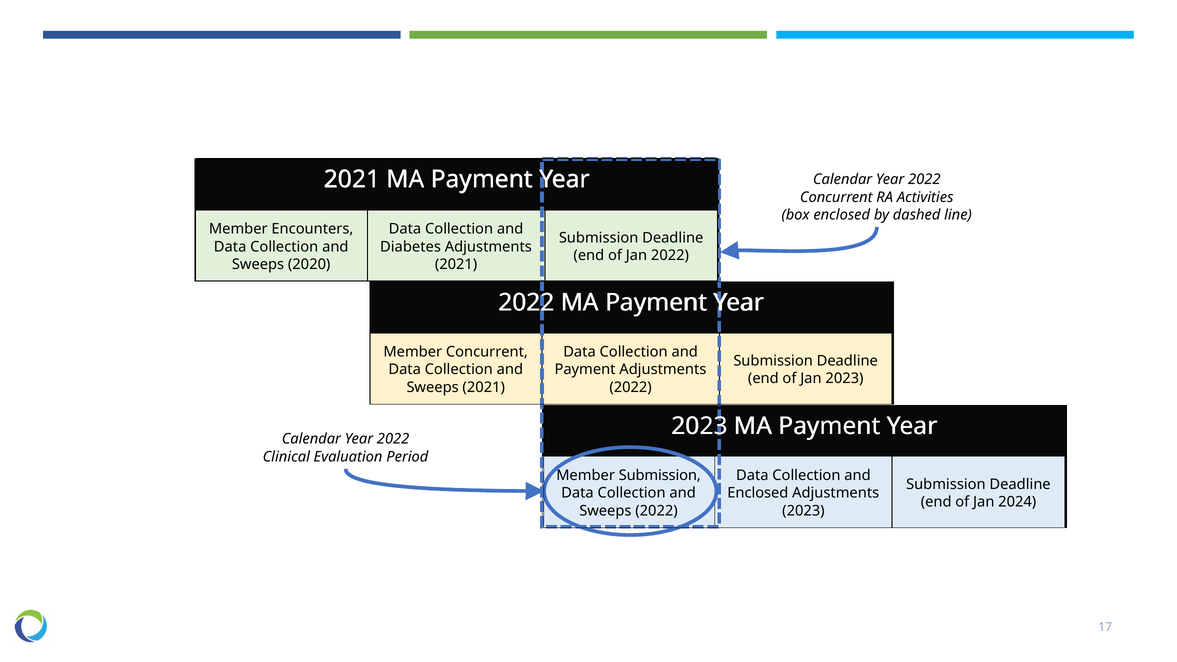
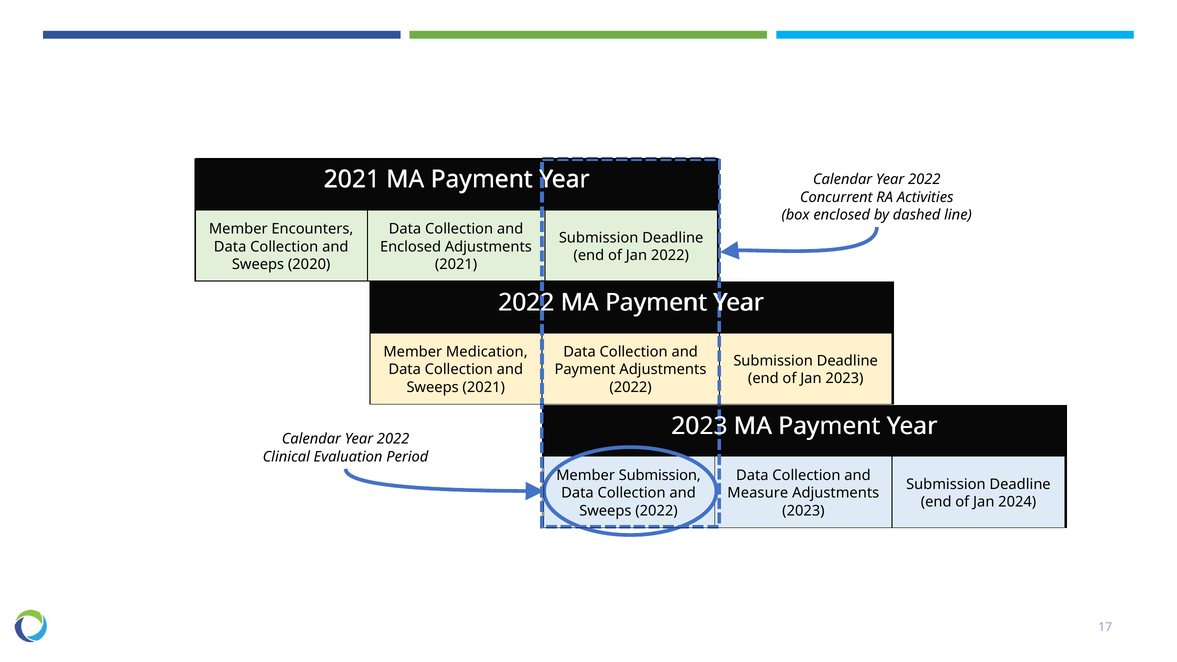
Diabetes: Diabetes -> Enclosed (411, 247)
Member Concurrent: Concurrent -> Medication (487, 352)
Enclosed: Enclosed -> Measure (758, 493)
